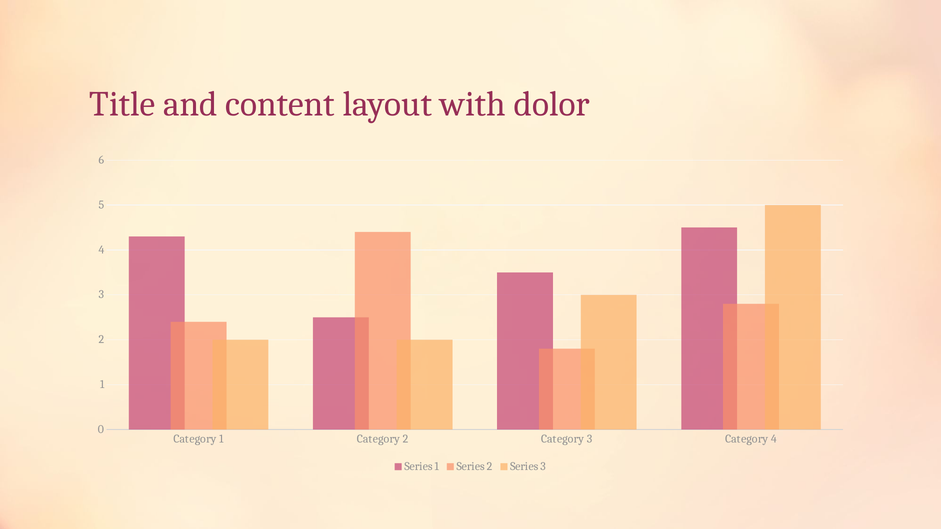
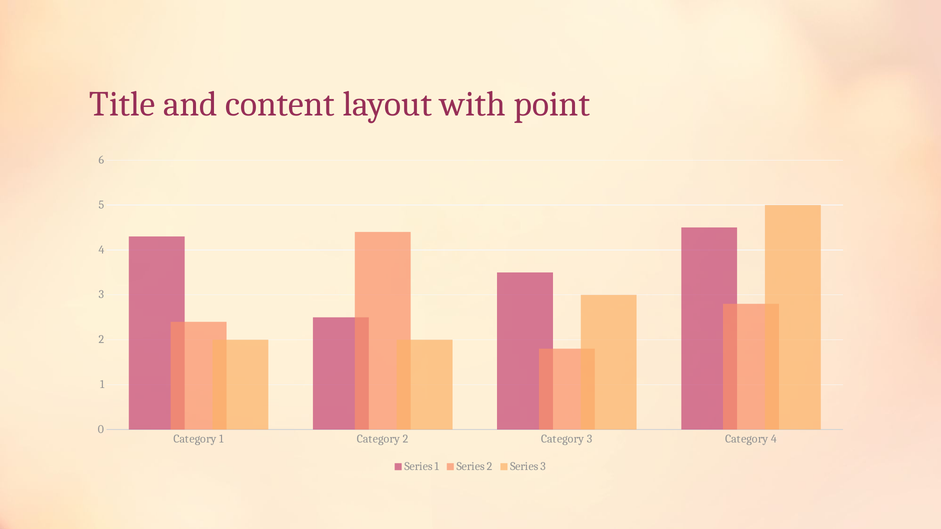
dolor: dolor -> point (552, 104)
